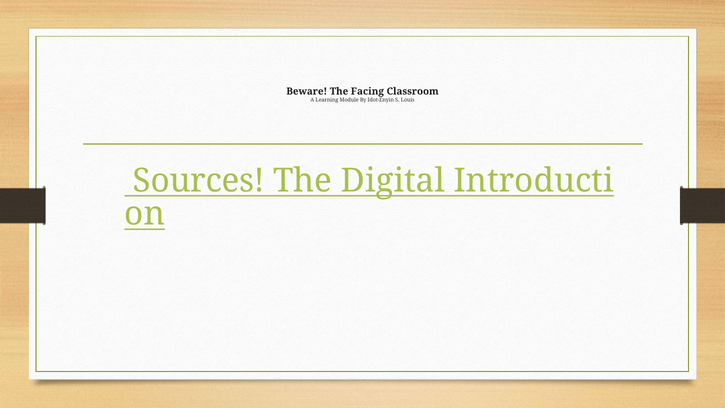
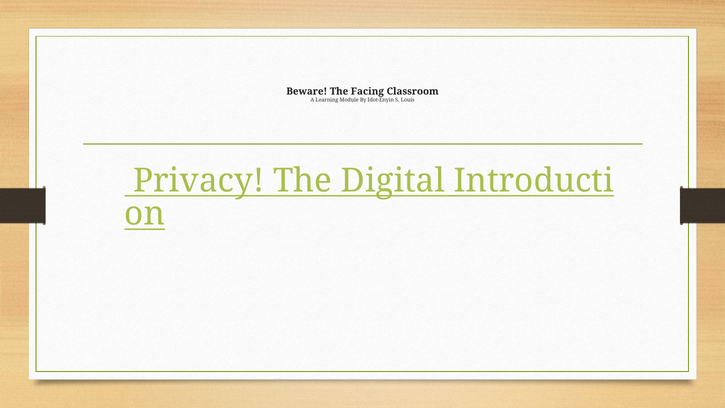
Sources: Sources -> Privacy (199, 181)
